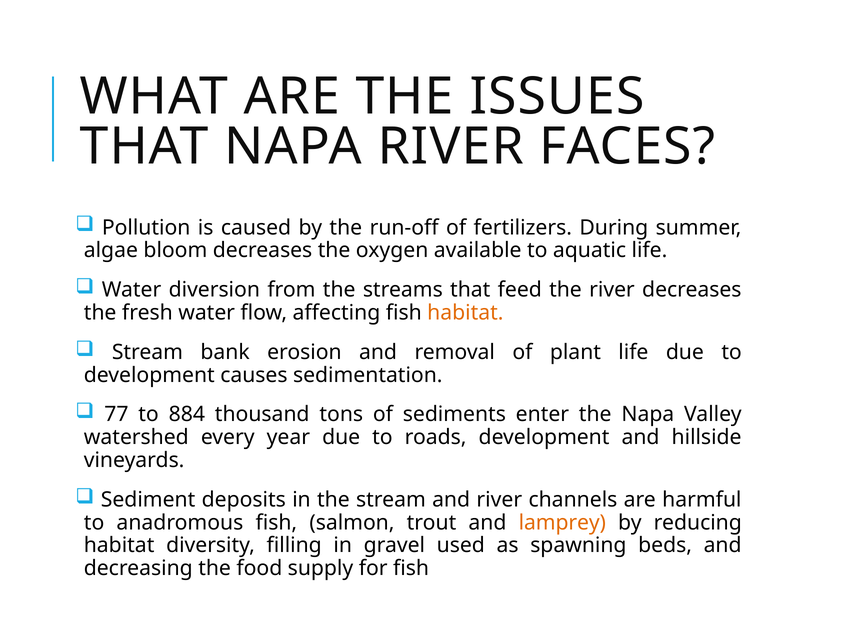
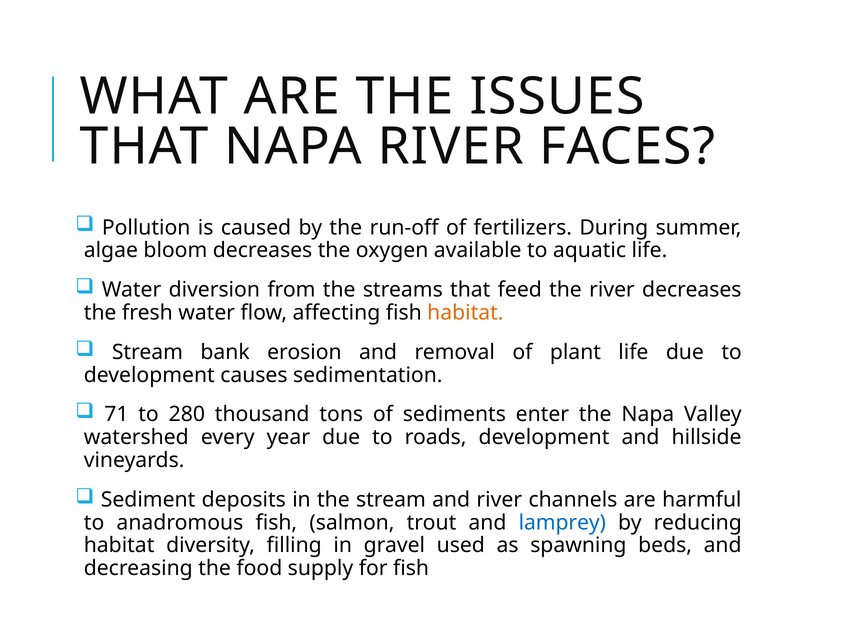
77: 77 -> 71 (116, 414)
884: 884 -> 280 (187, 414)
lamprey colour: orange -> blue (562, 522)
